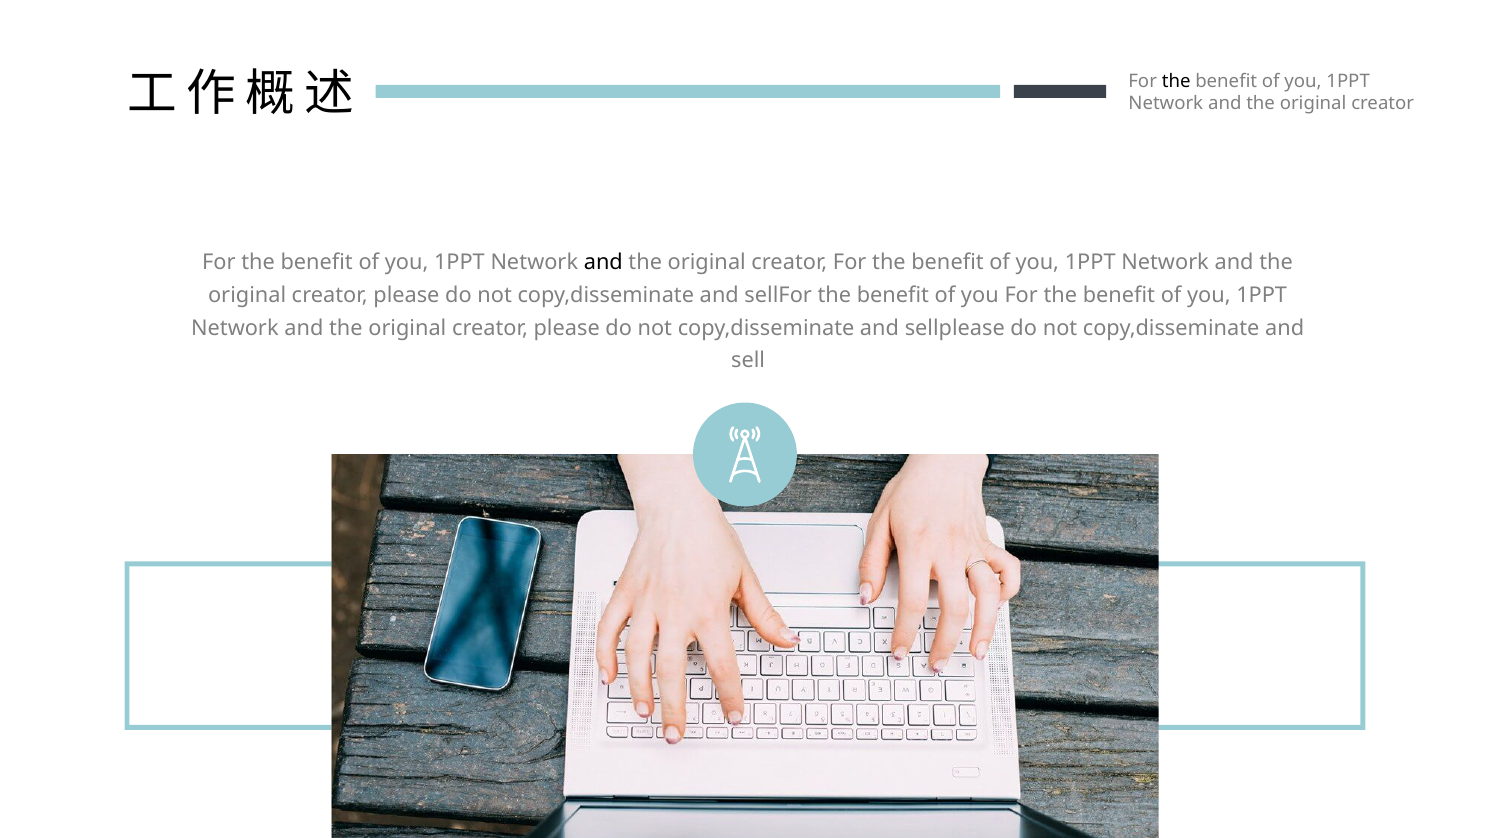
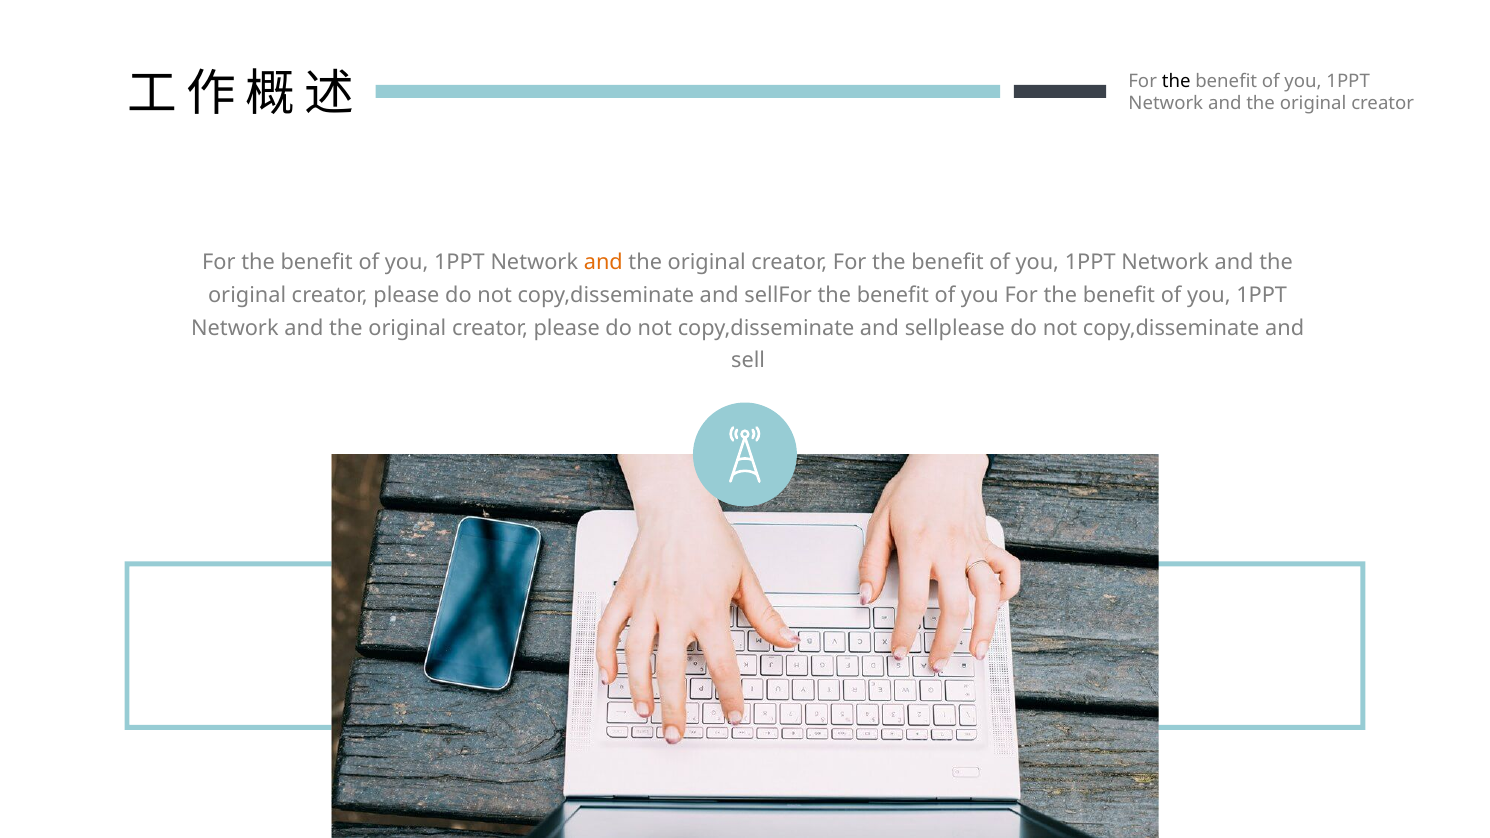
and colour: black -> orange (603, 263)
